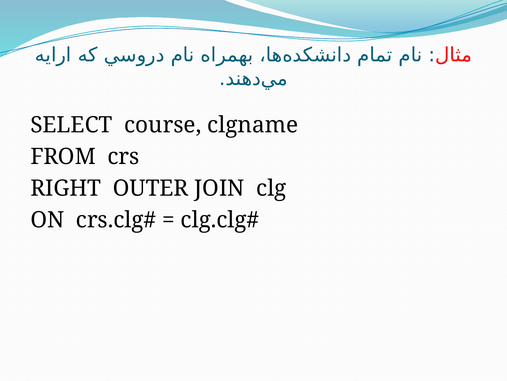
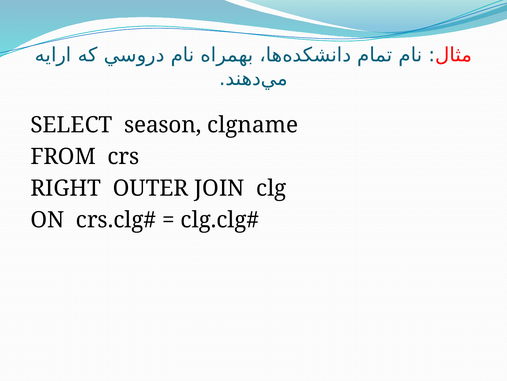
course: course -> season (163, 125)
